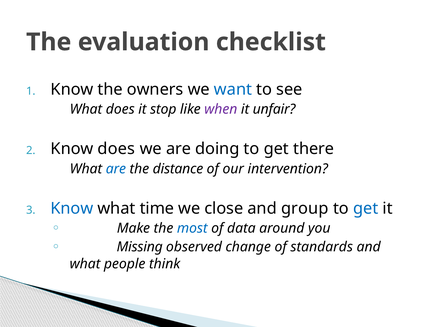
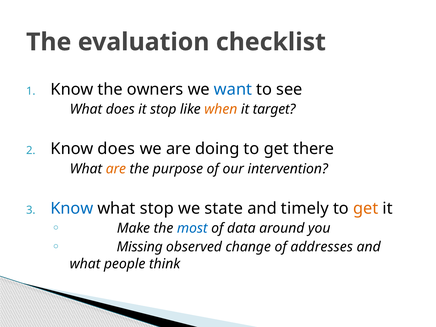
when colour: purple -> orange (221, 109)
unfair: unfair -> target (274, 109)
are colour: blue -> orange (116, 169)
distance: distance -> purpose (178, 169)
what time: time -> stop (157, 208)
close: close -> state (224, 208)
group: group -> timely (305, 208)
get colour: blue -> orange (366, 208)
standards: standards -> addresses (322, 247)
